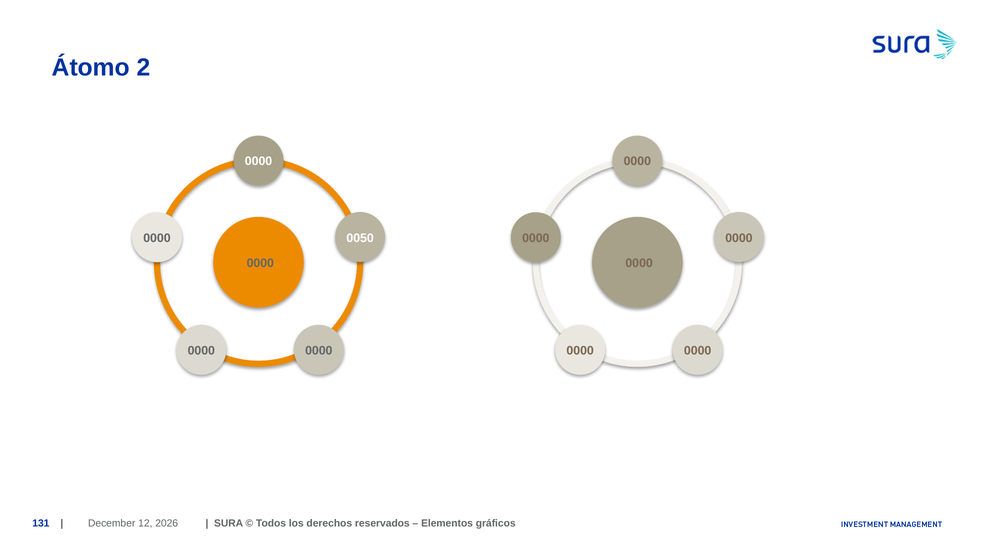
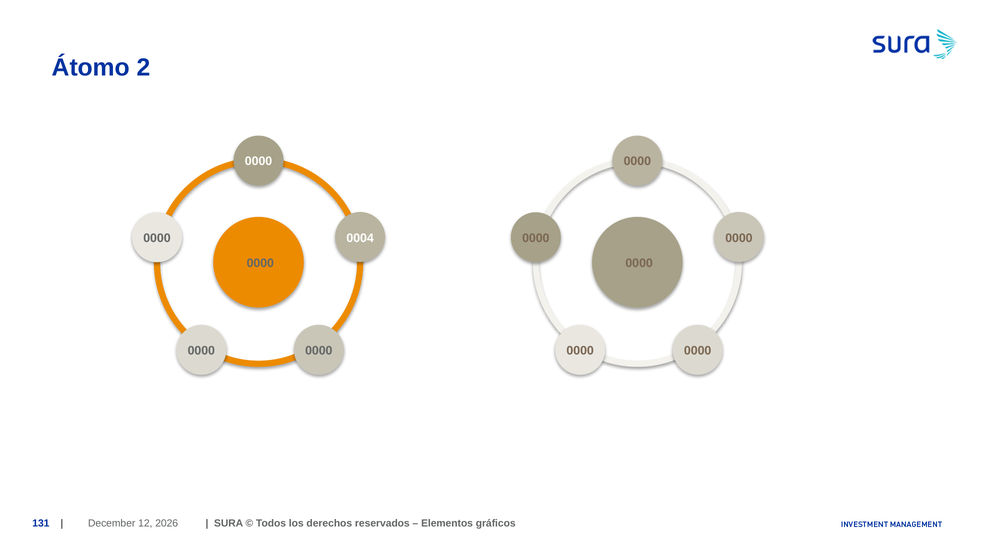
0050: 0050 -> 0004 (360, 238)
